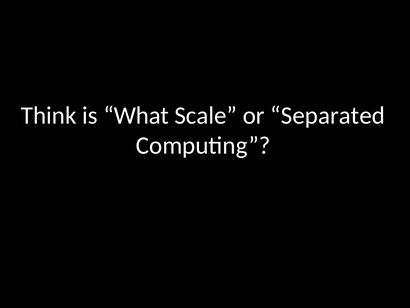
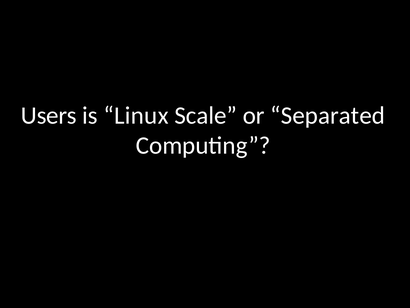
Think: Think -> Users (49, 115)
What: What -> Linux (136, 115)
